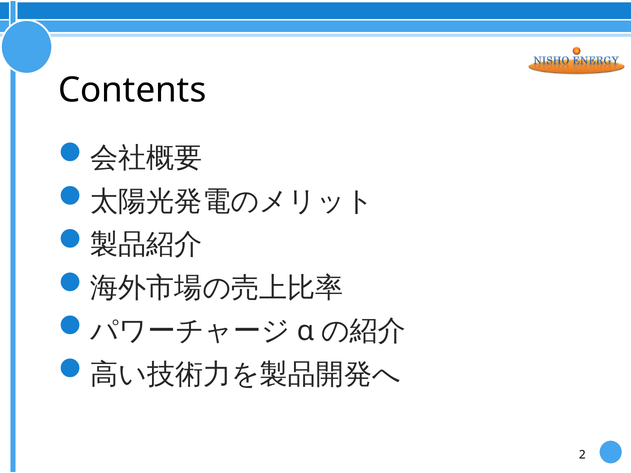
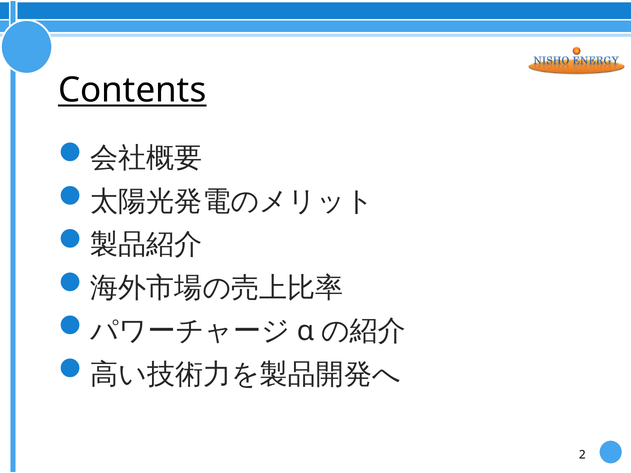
Contents underline: none -> present (132, 90)
